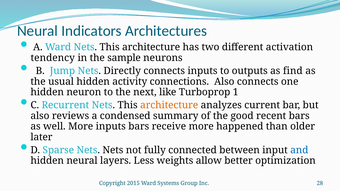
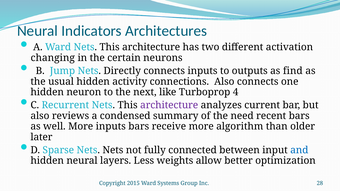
tendency: tendency -> changing (53, 58)
sample: sample -> certain (124, 58)
1: 1 -> 4 (236, 92)
architecture colour: orange -> purple (169, 105)
good: good -> need (242, 116)
happened: happened -> algorithm (240, 127)
